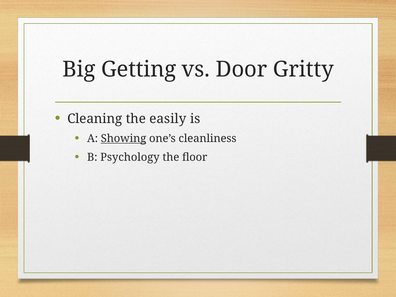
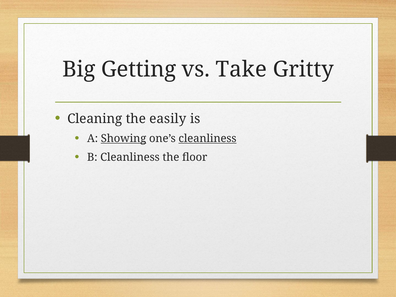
Door: Door -> Take (241, 69)
cleanliness underline: none -> present (207, 139)
B Psychology: Psychology -> Cleanliness (130, 157)
